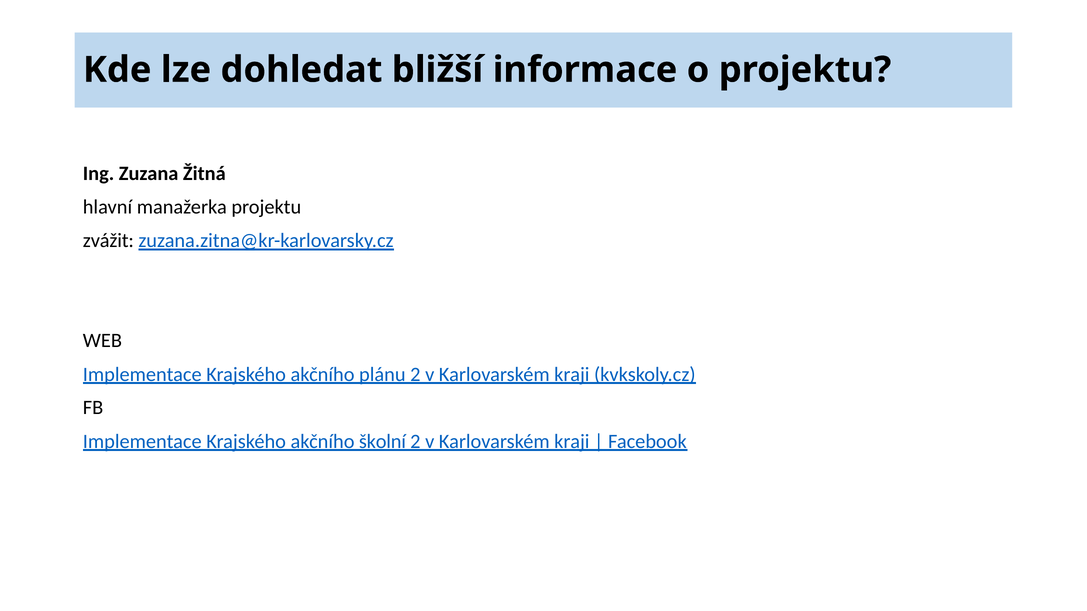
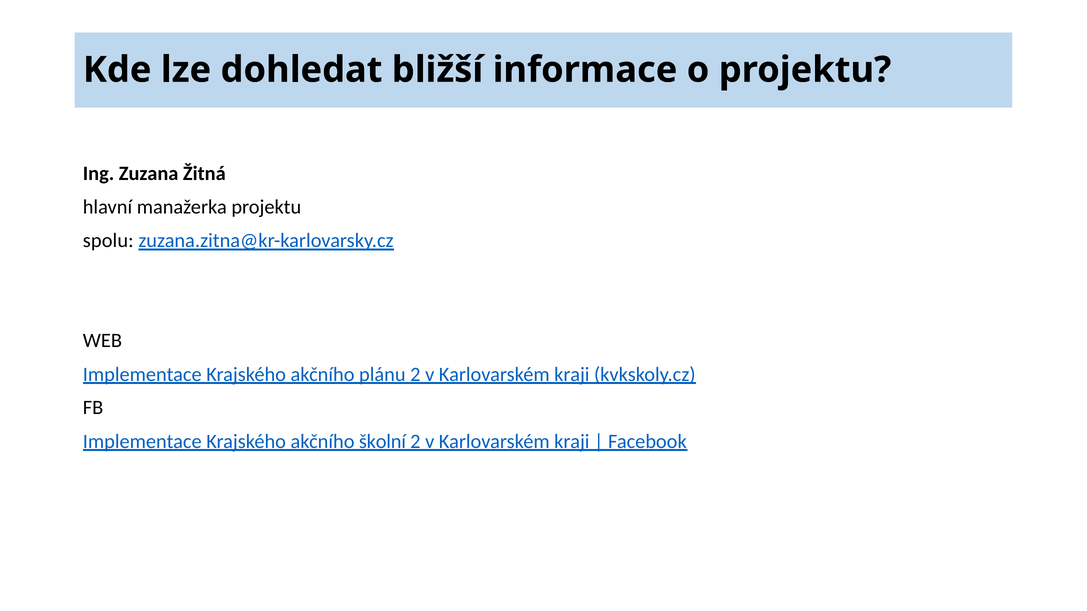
zvážit: zvážit -> spolu (108, 241)
